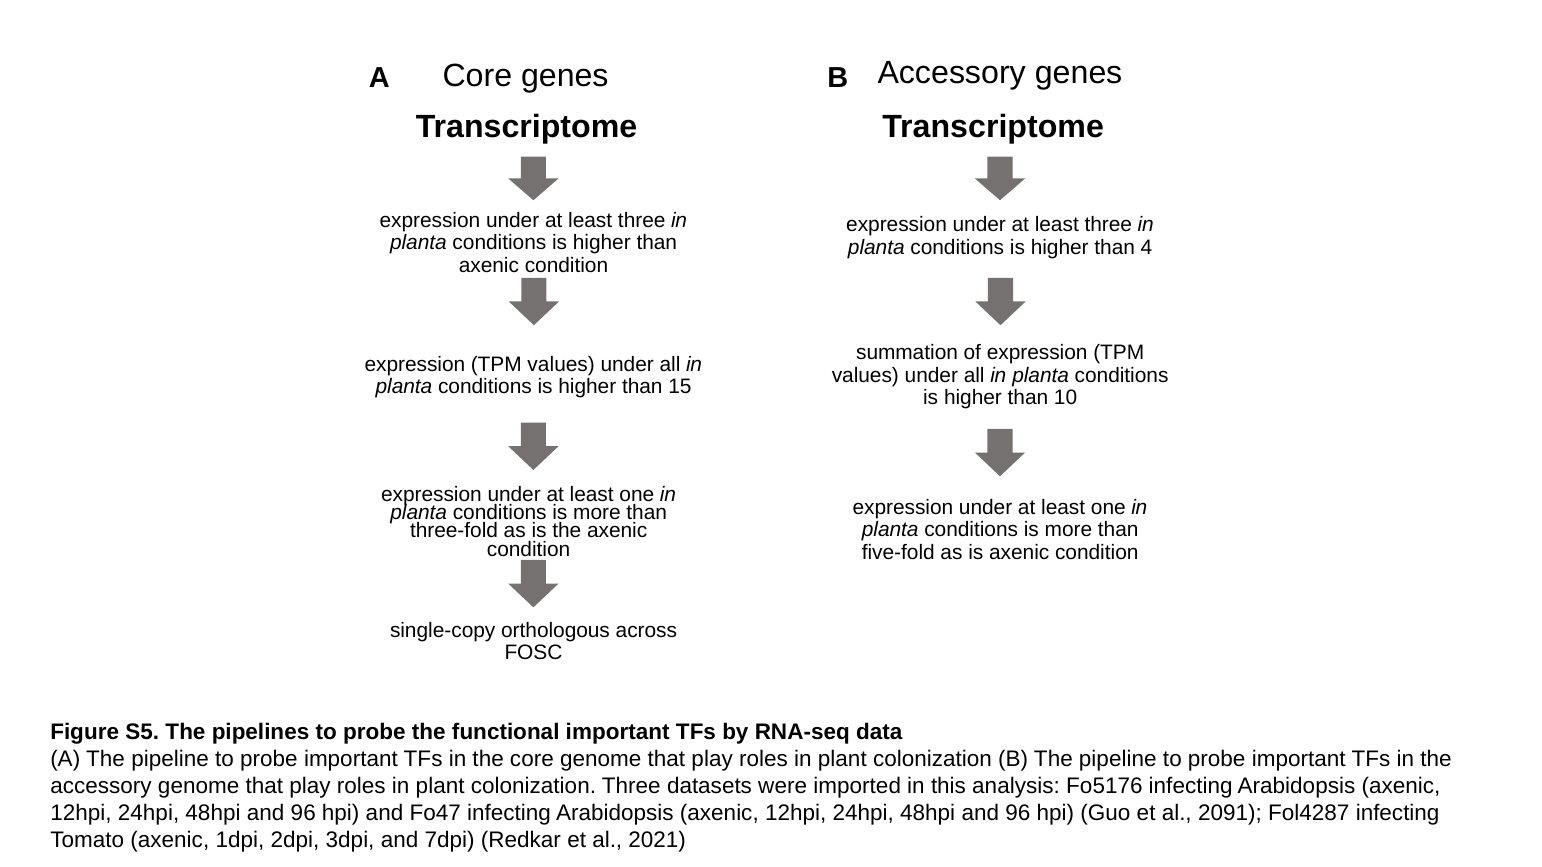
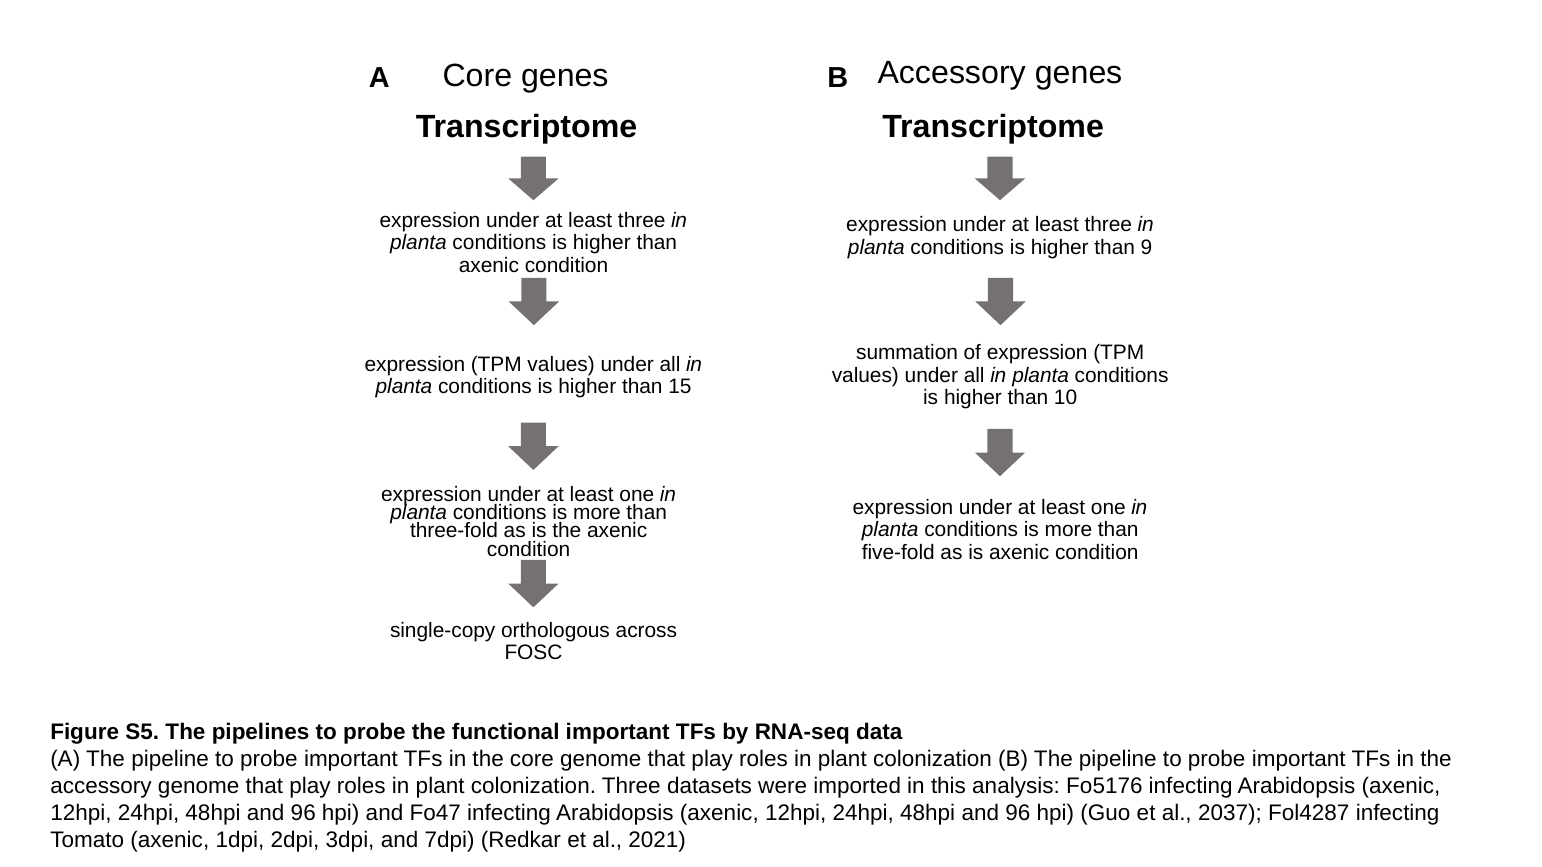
4: 4 -> 9 (1147, 248)
2091: 2091 -> 2037 (1230, 814)
